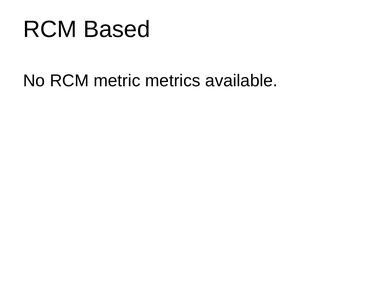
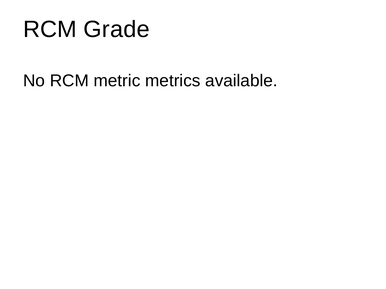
Based: Based -> Grade (117, 29)
